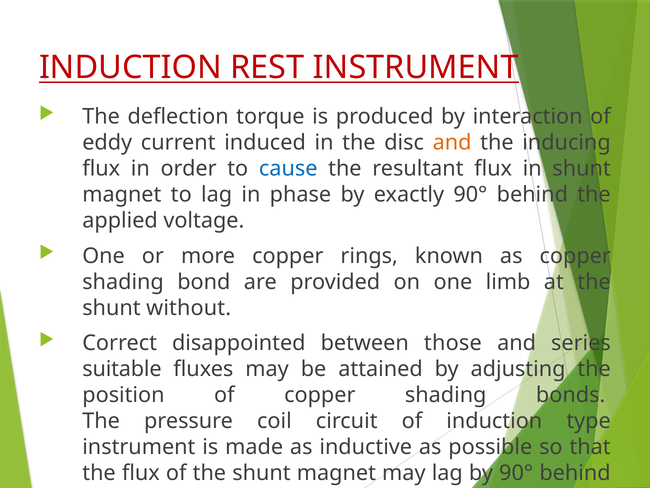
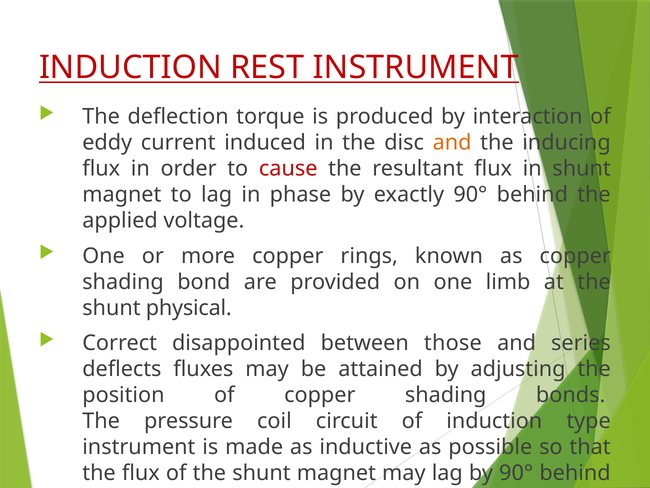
cause colour: blue -> red (288, 169)
without: without -> physical (189, 308)
suitable: suitable -> deflects (122, 369)
